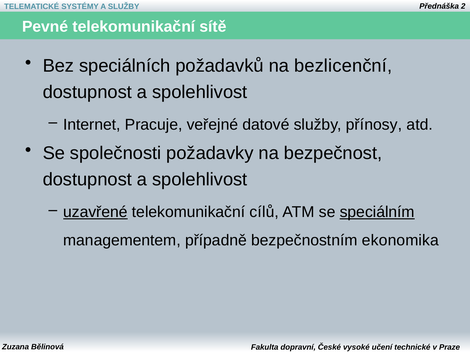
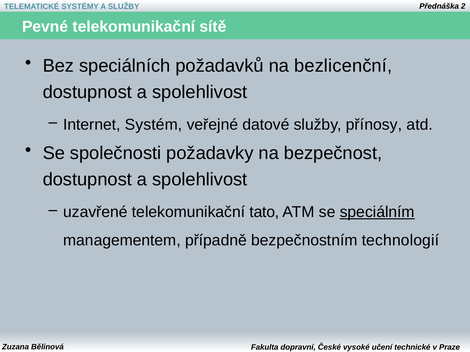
Pracuje: Pracuje -> Systém (154, 125)
uzavřené underline: present -> none (95, 212)
cílů: cílů -> tato (264, 212)
ekonomika: ekonomika -> technologií (400, 241)
